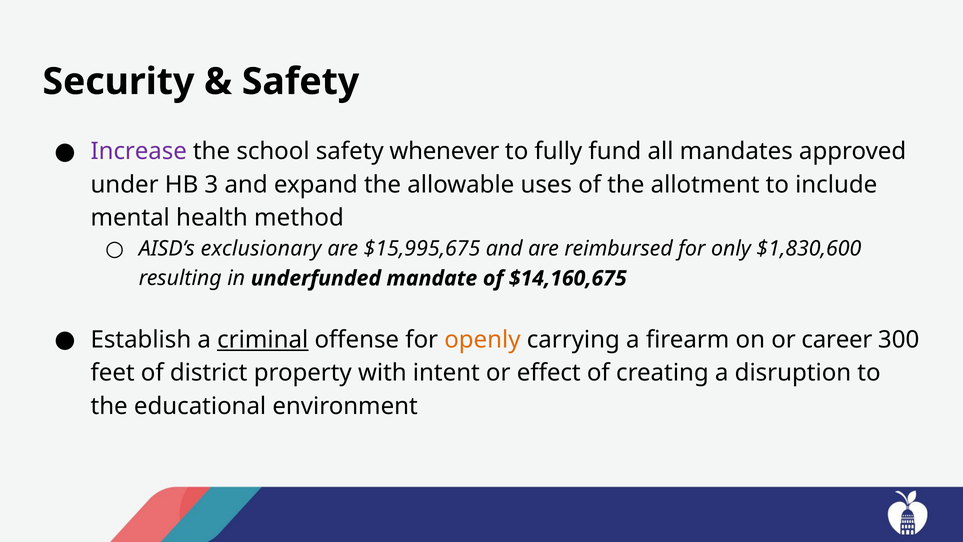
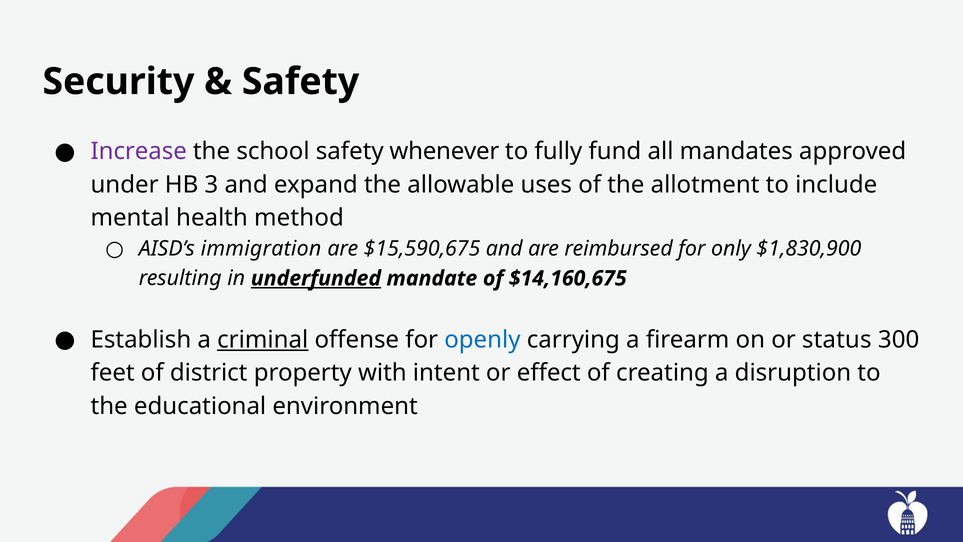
exclusionary: exclusionary -> immigration (261, 249)
$15,995,675: $15,995,675 -> $15,590,675 (422, 249)
$1,830,600: $1,830,600 -> $1,830,900 (809, 249)
underfunded underline: none -> present (316, 278)
openly colour: orange -> blue (482, 340)
career: career -> status (837, 340)
